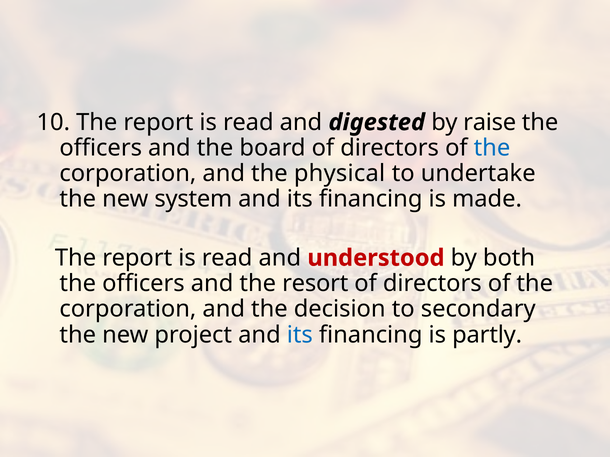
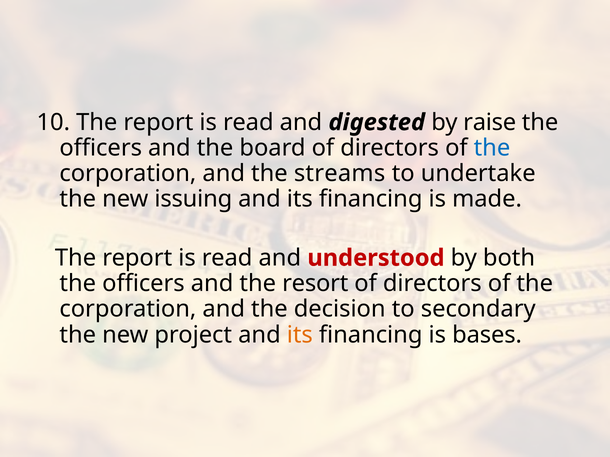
physical: physical -> streams (340, 174)
system: system -> issuing (193, 199)
its colour: blue -> orange (300, 335)
partly: partly -> bases (487, 335)
